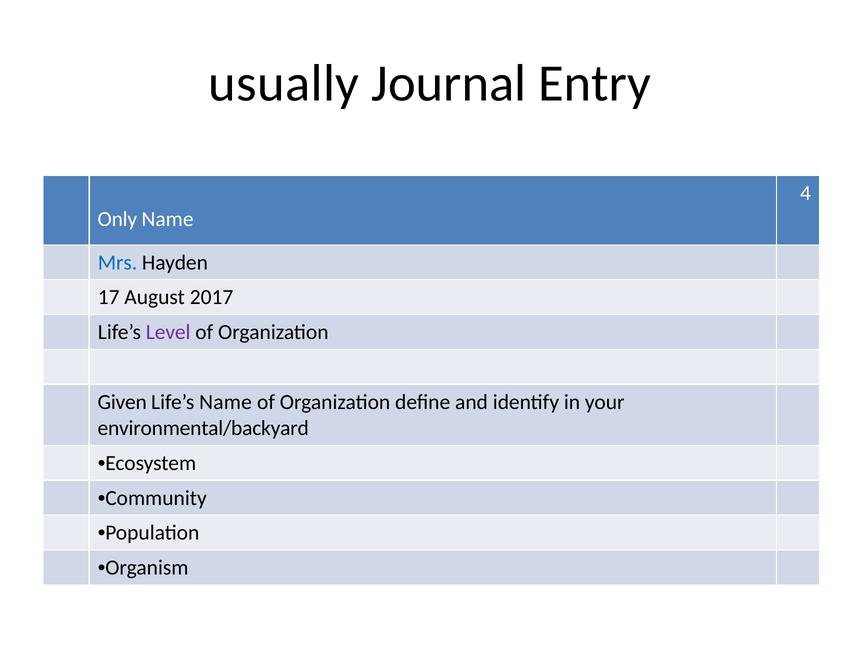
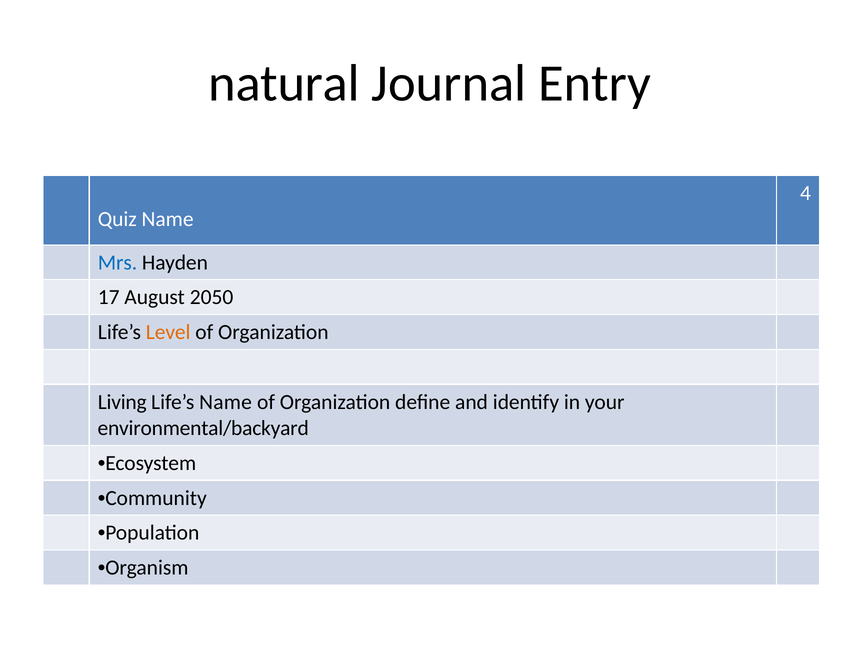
usually: usually -> natural (284, 83)
Only: Only -> Quiz (117, 219)
2017: 2017 -> 2050 (212, 297)
Level colour: purple -> orange (168, 332)
Given: Given -> Living (122, 402)
